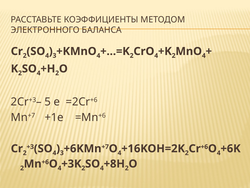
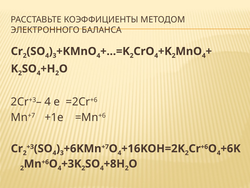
2Cr+3– 5: 5 -> 4 (48, 102)
